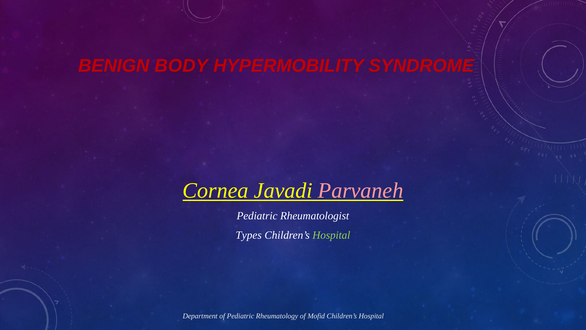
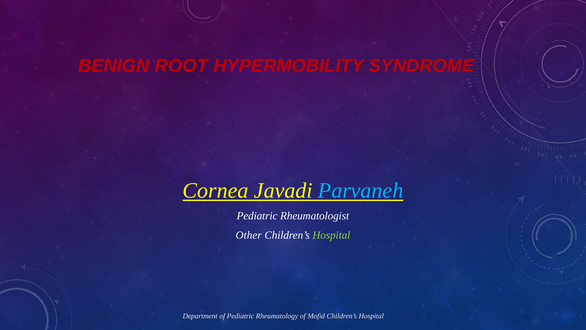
BODY: BODY -> ROOT (181, 66)
Parvaneh colour: pink -> light blue (361, 190)
Types: Types -> Other (249, 235)
